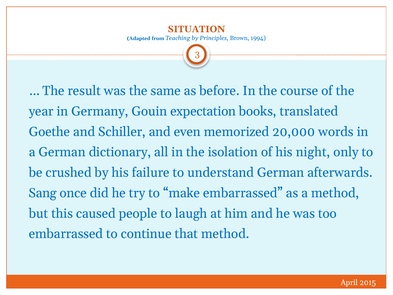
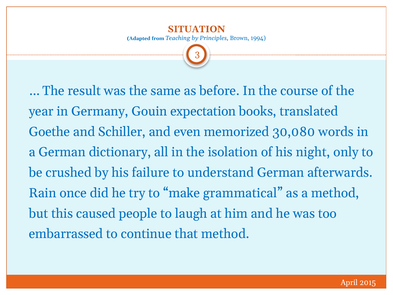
20,000: 20,000 -> 30,080 (294, 132)
Sang: Sang -> Rain (43, 193)
make embarrassed: embarrassed -> grammatical (243, 193)
